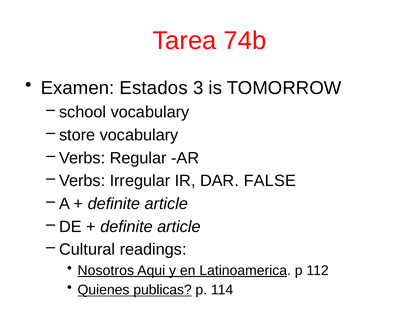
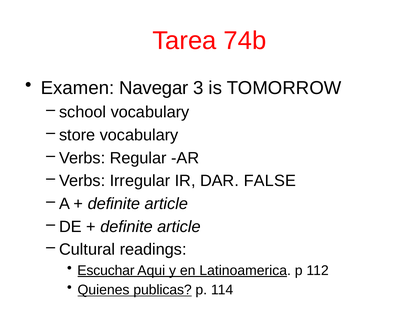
Estados: Estados -> Navegar (154, 88)
Nosotros: Nosotros -> Escuchar (106, 270)
